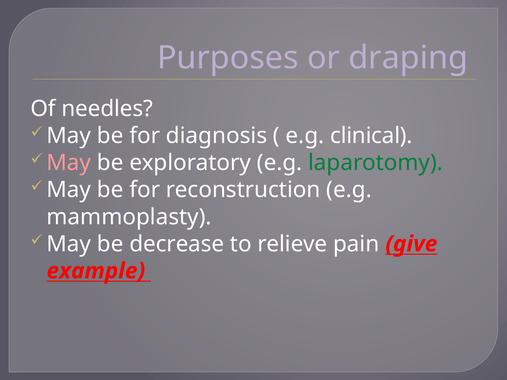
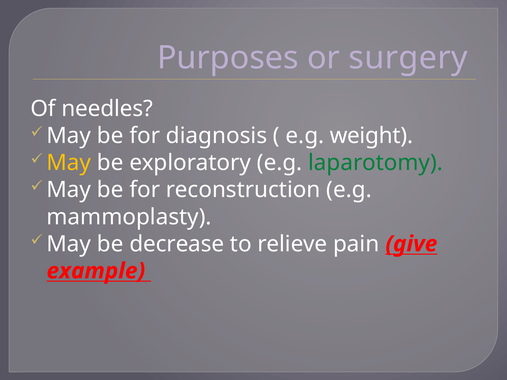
draping: draping -> surgery (408, 58)
clinical: clinical -> weight (371, 136)
May colour: pink -> yellow (69, 163)
